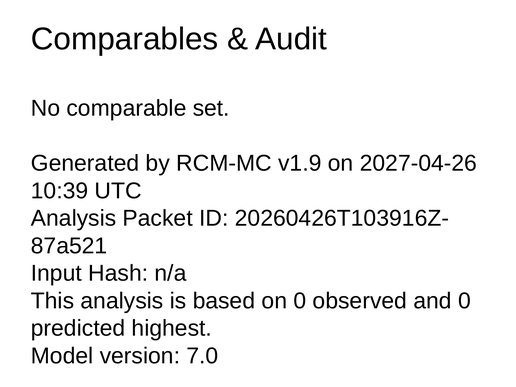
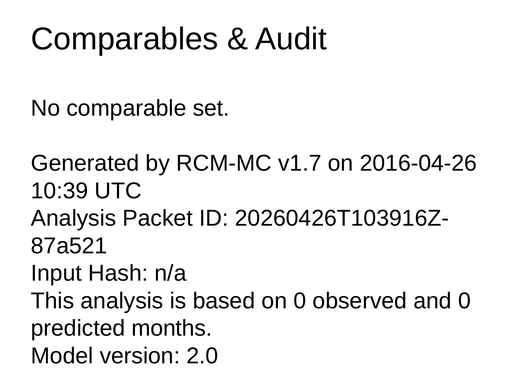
v1.9: v1.9 -> v1.7 (300, 163)
2027-04-26: 2027-04-26 -> 2016-04-26 (418, 163)
highest: highest -> months (172, 328)
7.0: 7.0 -> 2.0 (202, 356)
